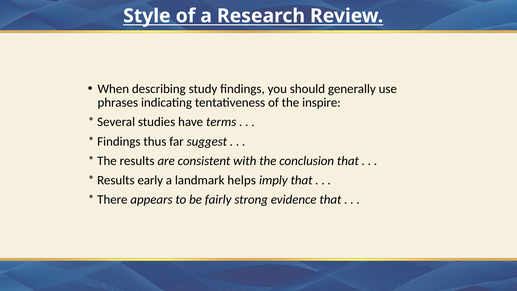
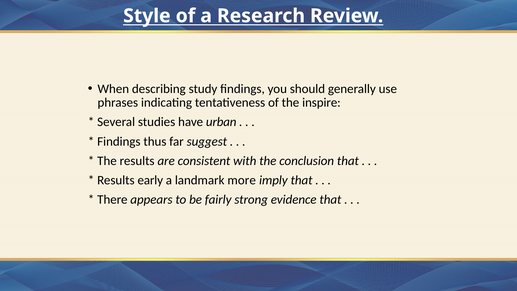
terms: terms -> urban (221, 122)
helps: helps -> more (242, 180)
